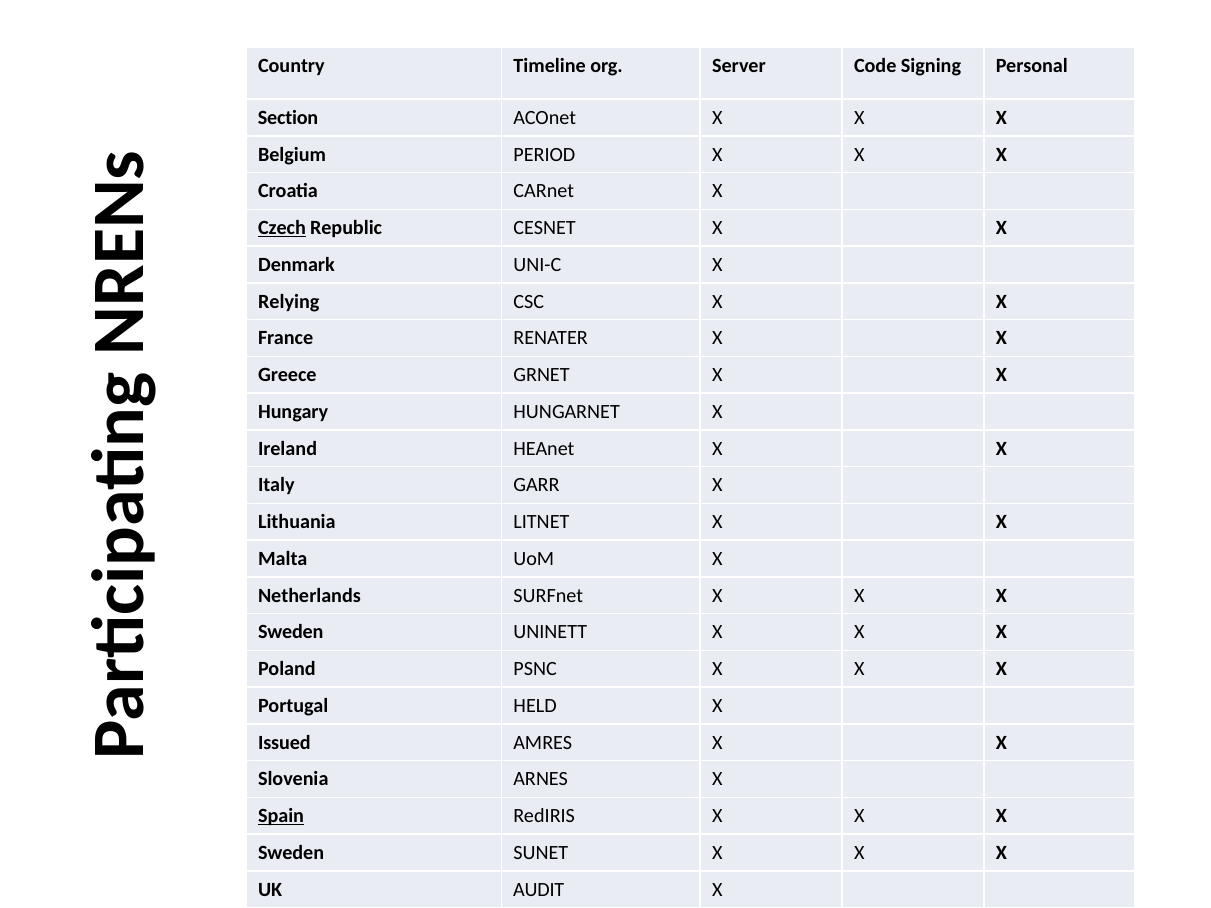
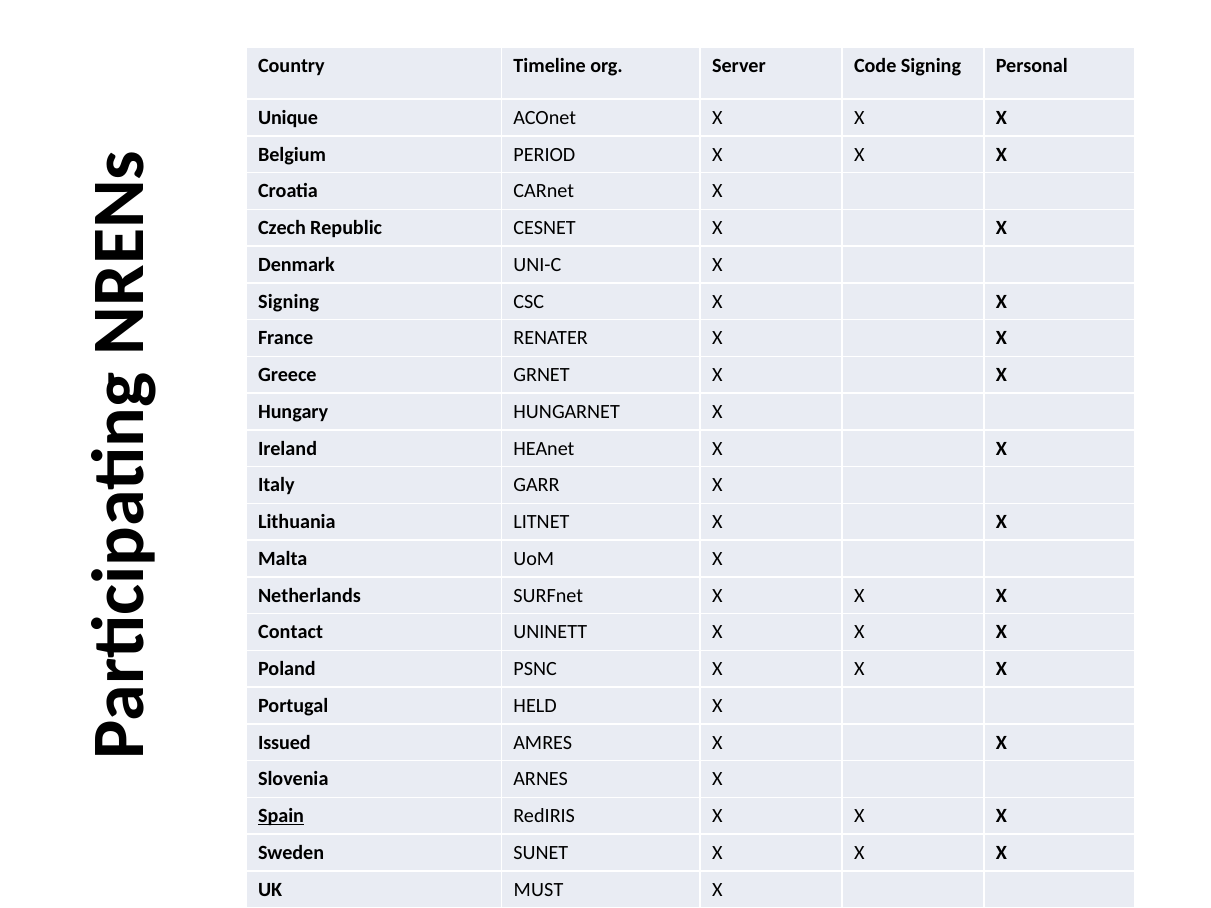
Section: Section -> Unique (288, 118)
Czech underline: present -> none (282, 228)
Relying: Relying -> Signing (289, 301)
Sweden: Sweden -> Contact (291, 632)
AUDIT: AUDIT -> MUST (539, 890)
